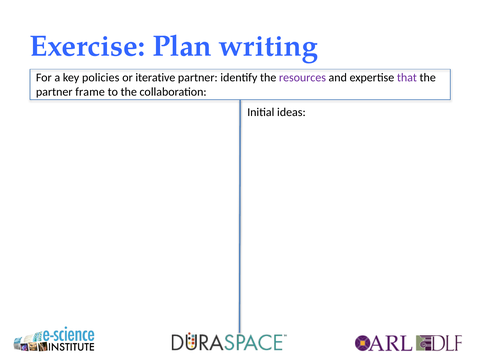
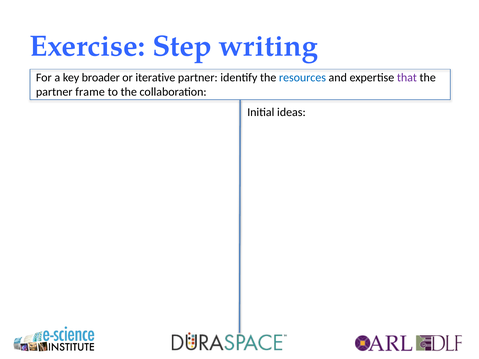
Plan: Plan -> Step (182, 46)
policies: policies -> broader (101, 78)
resources colour: purple -> blue (302, 78)
